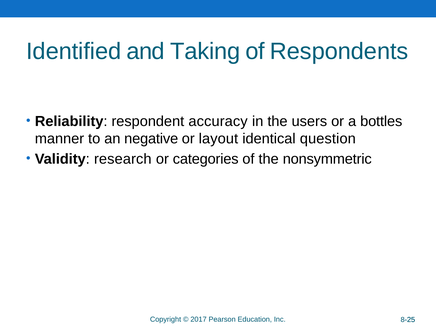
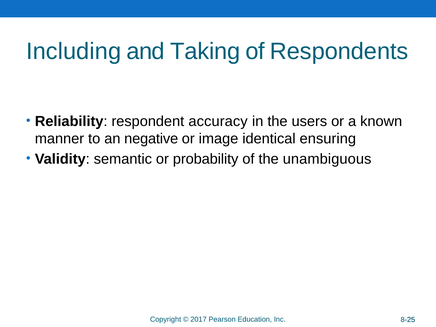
Identified: Identified -> Including (74, 51)
bottles: bottles -> known (381, 121)
layout: layout -> image (218, 139)
question: question -> ensuring (328, 139)
research: research -> semantic (123, 159)
categories: categories -> probability (206, 159)
nonsymmetric: nonsymmetric -> unambiguous (327, 159)
